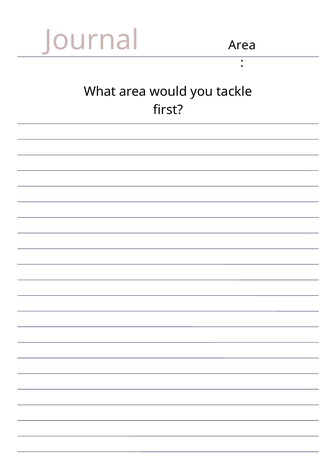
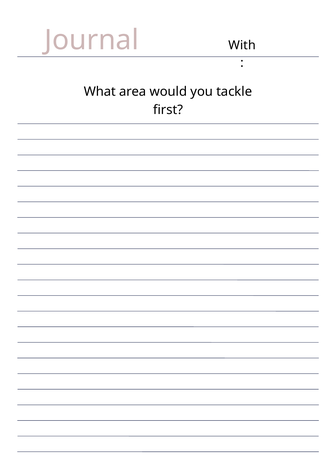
Journal Area: Area -> With (242, 45)
